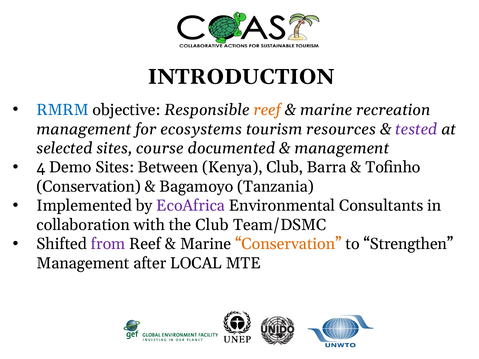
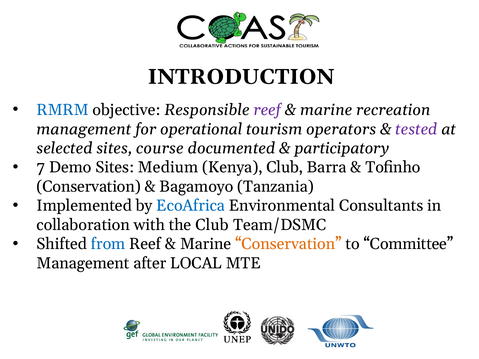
reef colour: orange -> purple (267, 110)
ecosystems: ecosystems -> operational (201, 129)
resources: resources -> operators (341, 129)
management: management -> participatory (342, 148)
4: 4 -> 7 (41, 167)
Between: Between -> Medium (168, 167)
EcoAfrica colour: purple -> blue (191, 206)
from colour: purple -> blue (108, 244)
Strengthen: Strengthen -> Committee (409, 244)
